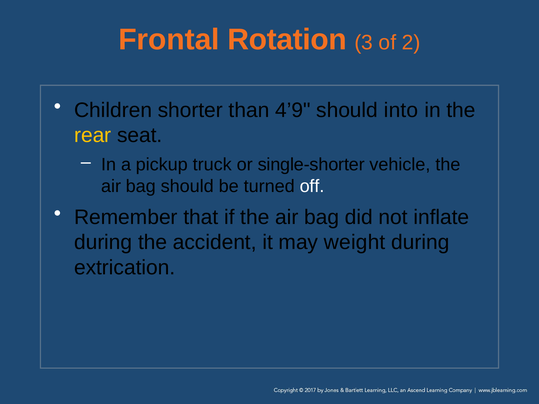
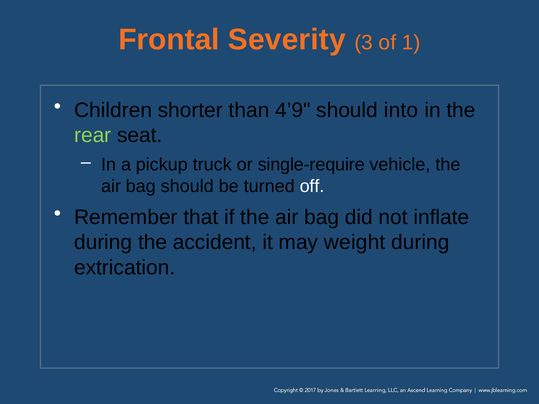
Rotation: Rotation -> Severity (287, 40)
2: 2 -> 1 (411, 43)
rear colour: yellow -> light green (93, 135)
single-shorter: single-shorter -> single-require (311, 165)
